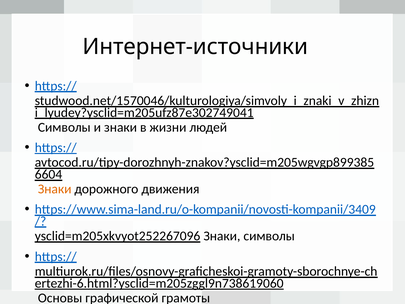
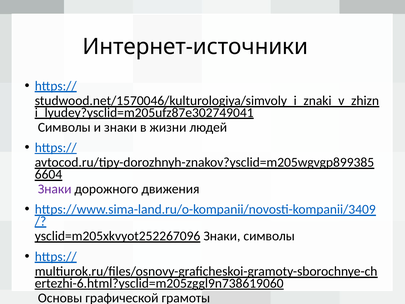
Знаки colour: orange -> purple (55, 189)
